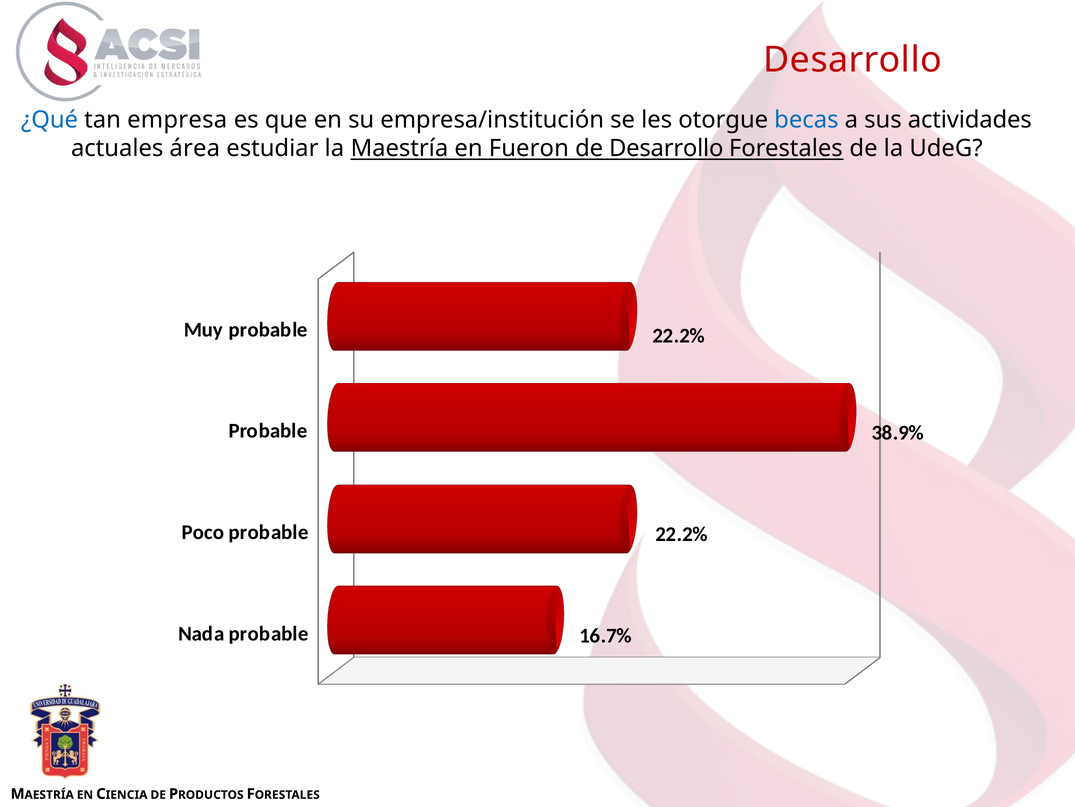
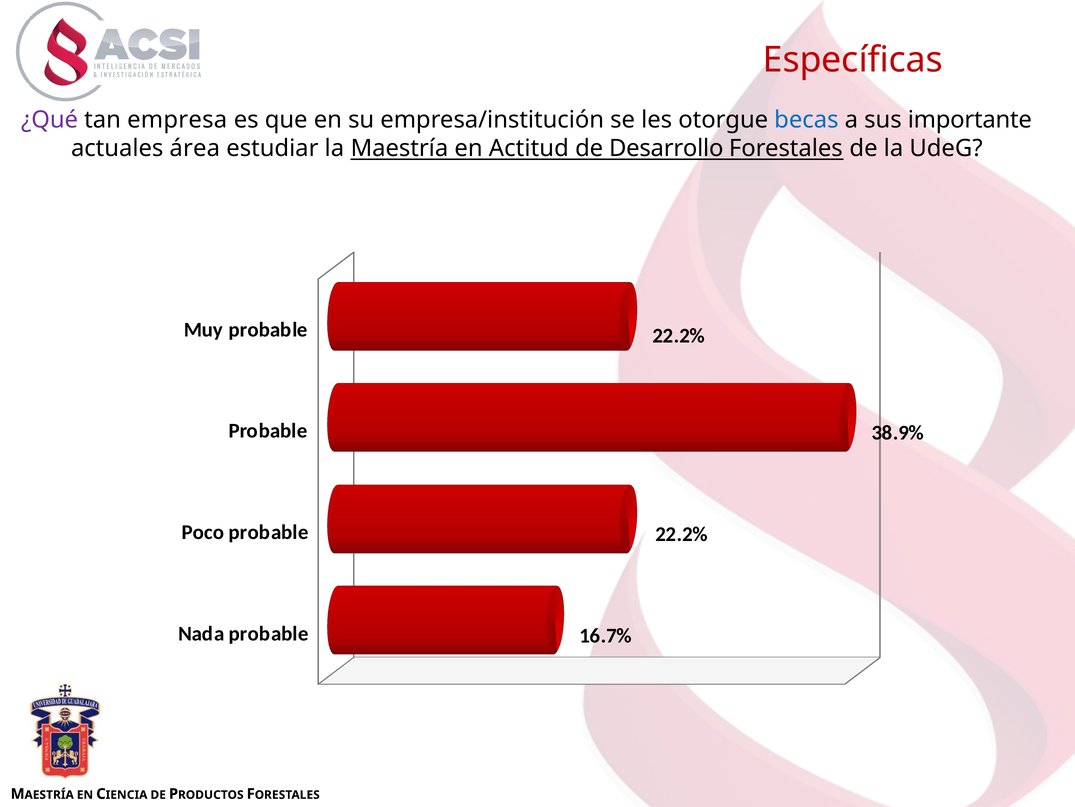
Desarrollo: Desarrollo -> Específicas (853, 60)
¿Qué colour: blue -> purple (50, 120)
actividades: actividades -> importante (970, 120)
Fueron: Fueron -> Actitud (529, 148)
